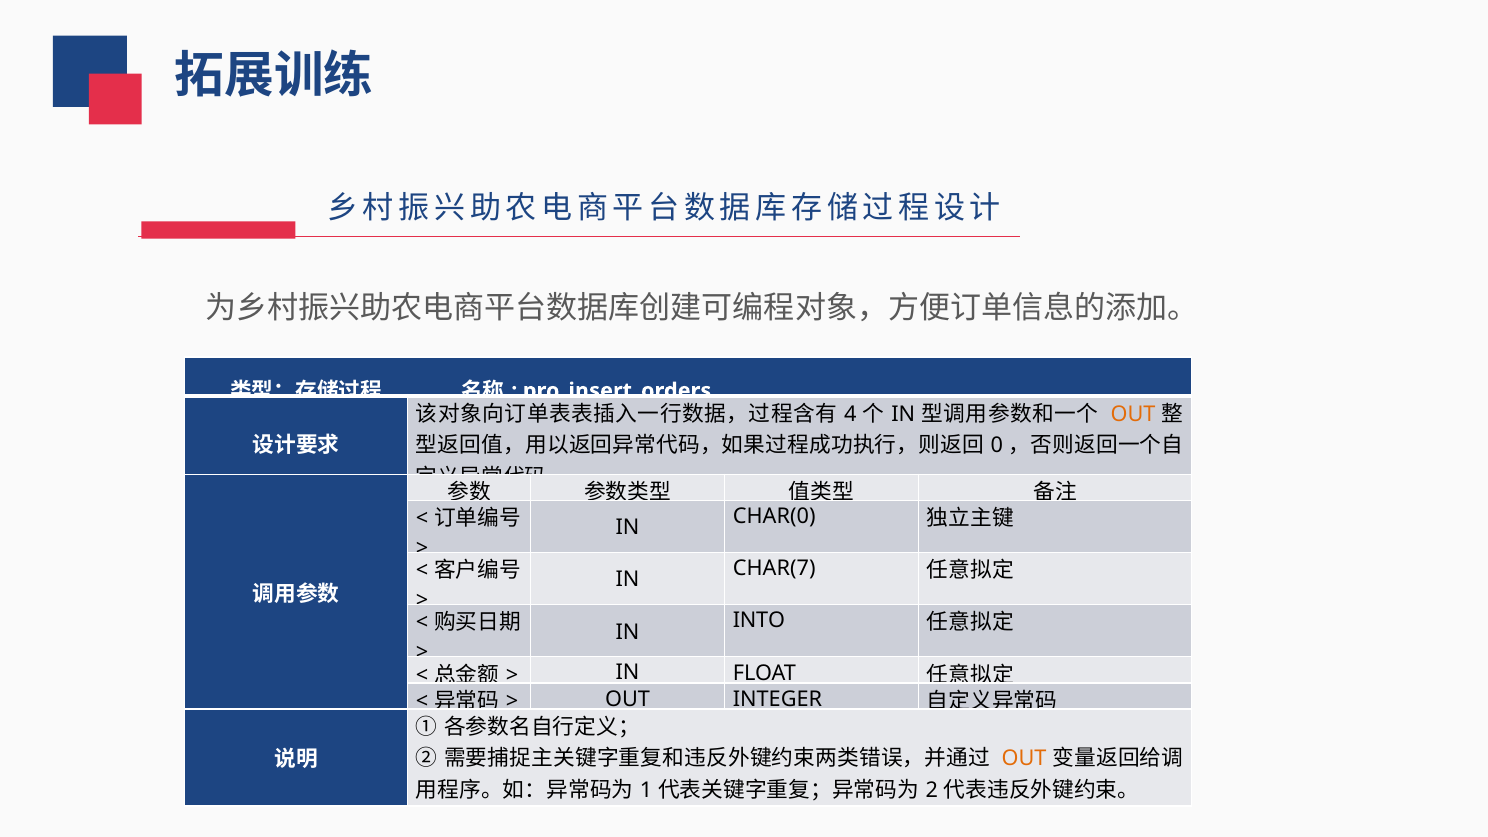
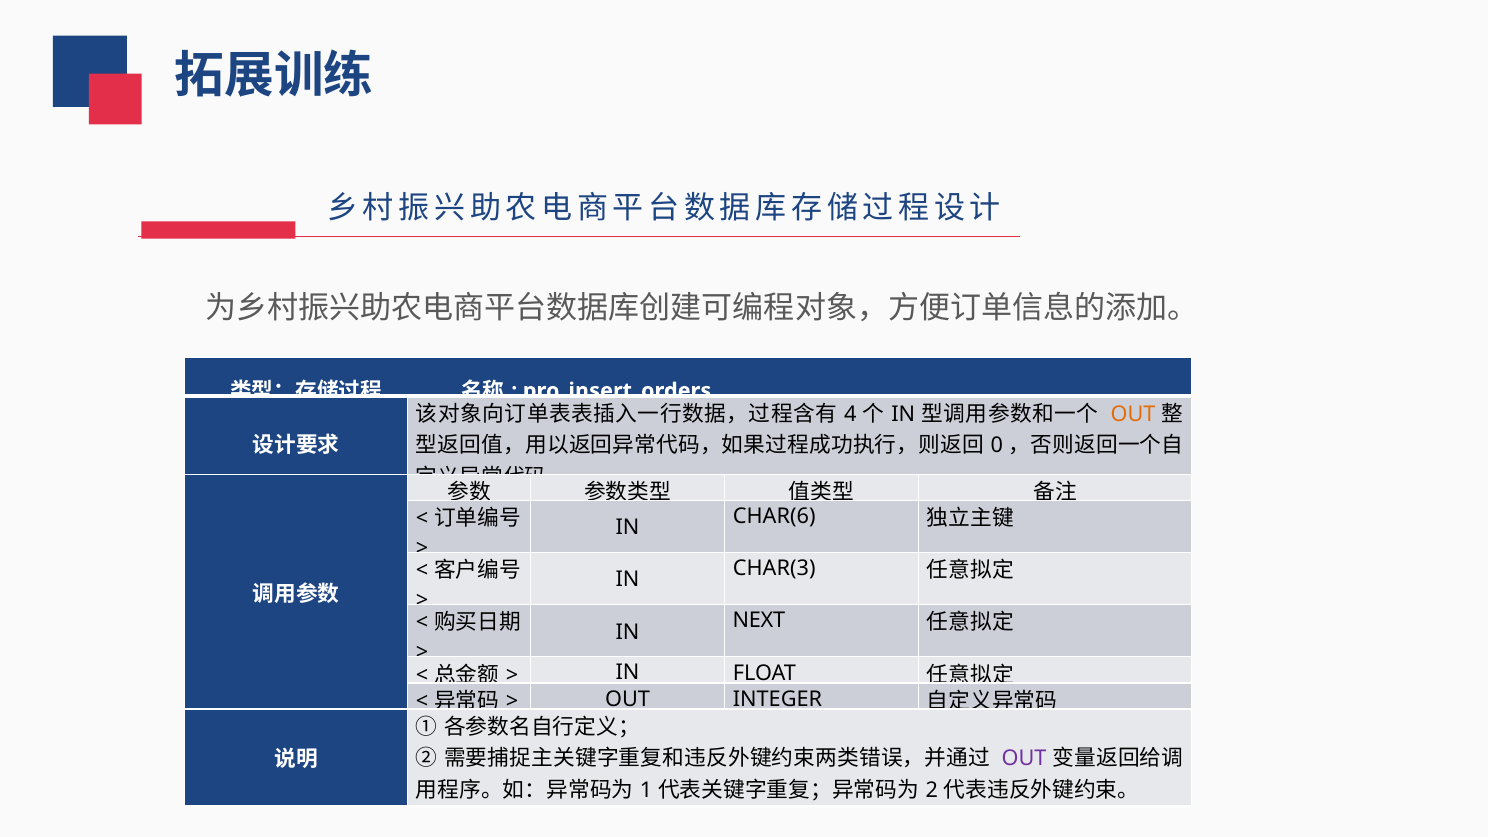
CHAR(0: CHAR(0 -> CHAR(6 (774, 516)
CHAR(7: CHAR(7 -> CHAR(3 (774, 569)
INTO: INTO -> NEXT (759, 621)
OUT colour: orange -> purple (1024, 759)
